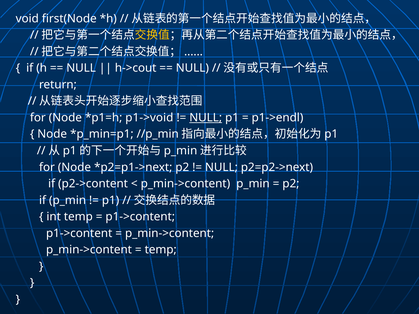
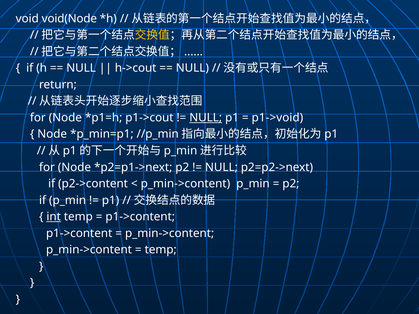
first(Node: first(Node -> void(Node (69, 19)
p1->void: p1->void -> p1->cout (149, 118)
p1->endl: p1->endl -> p1->void (277, 118)
int underline: none -> present (54, 217)
